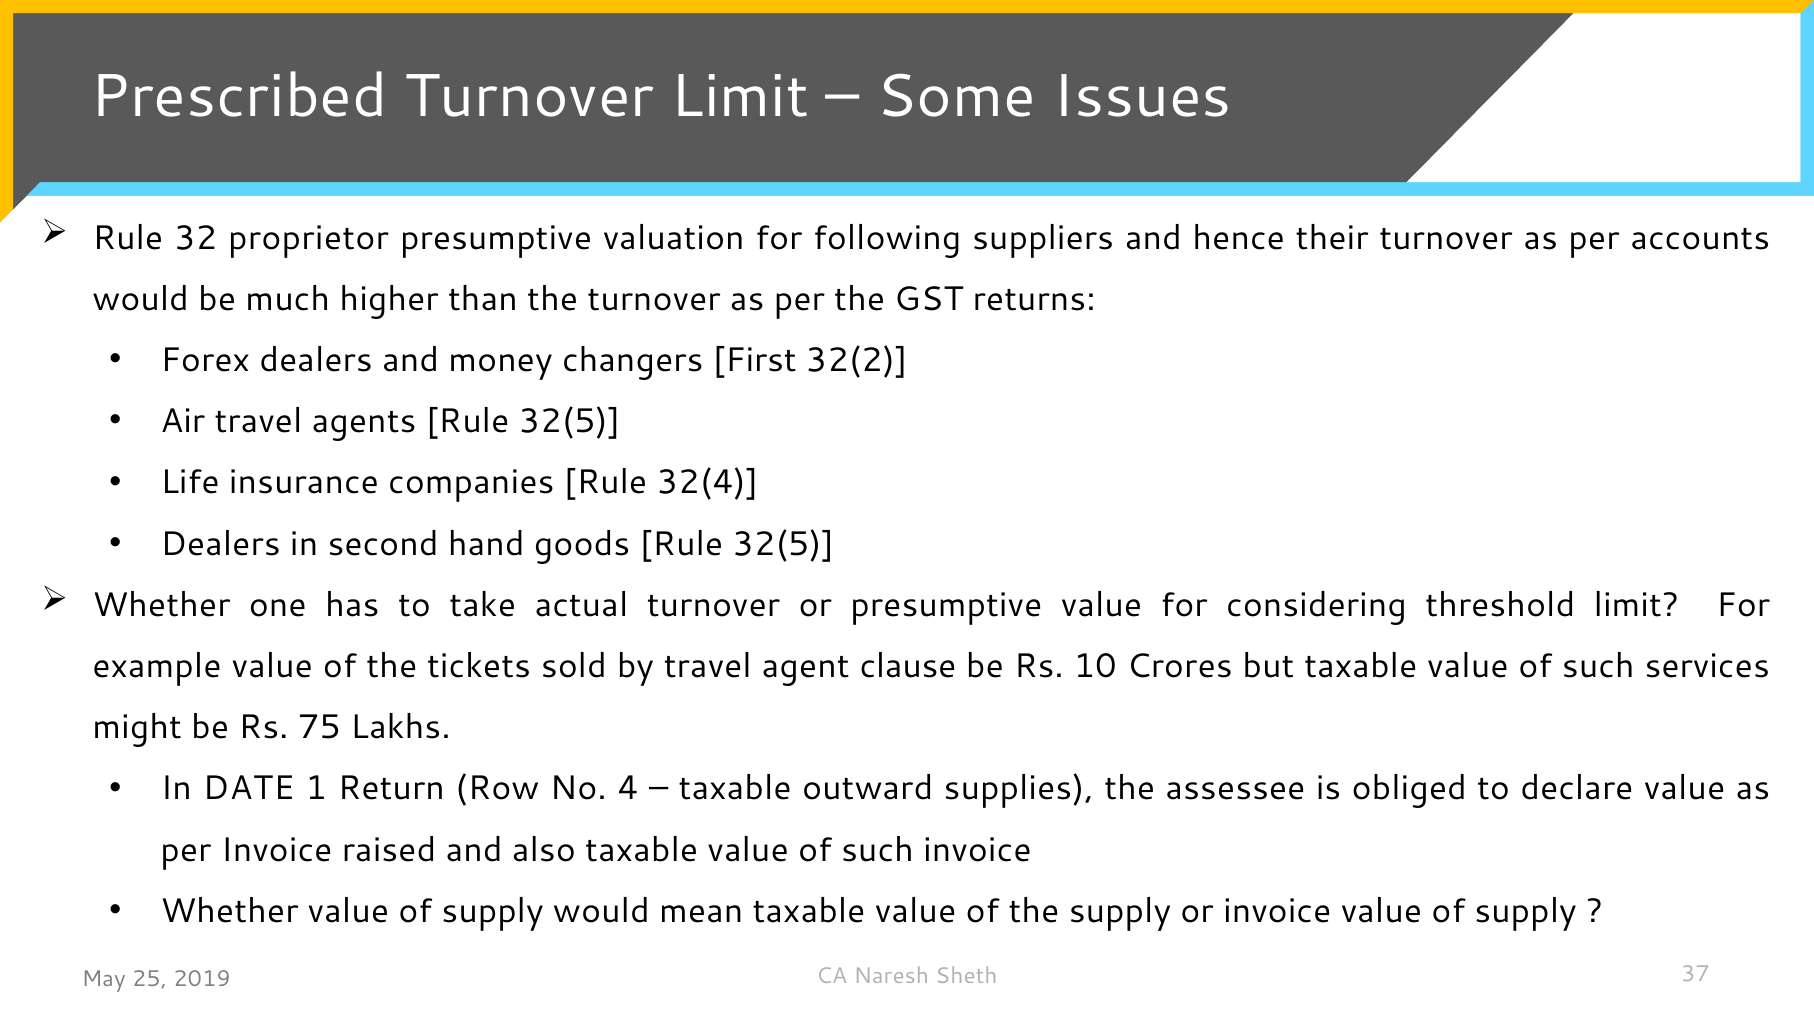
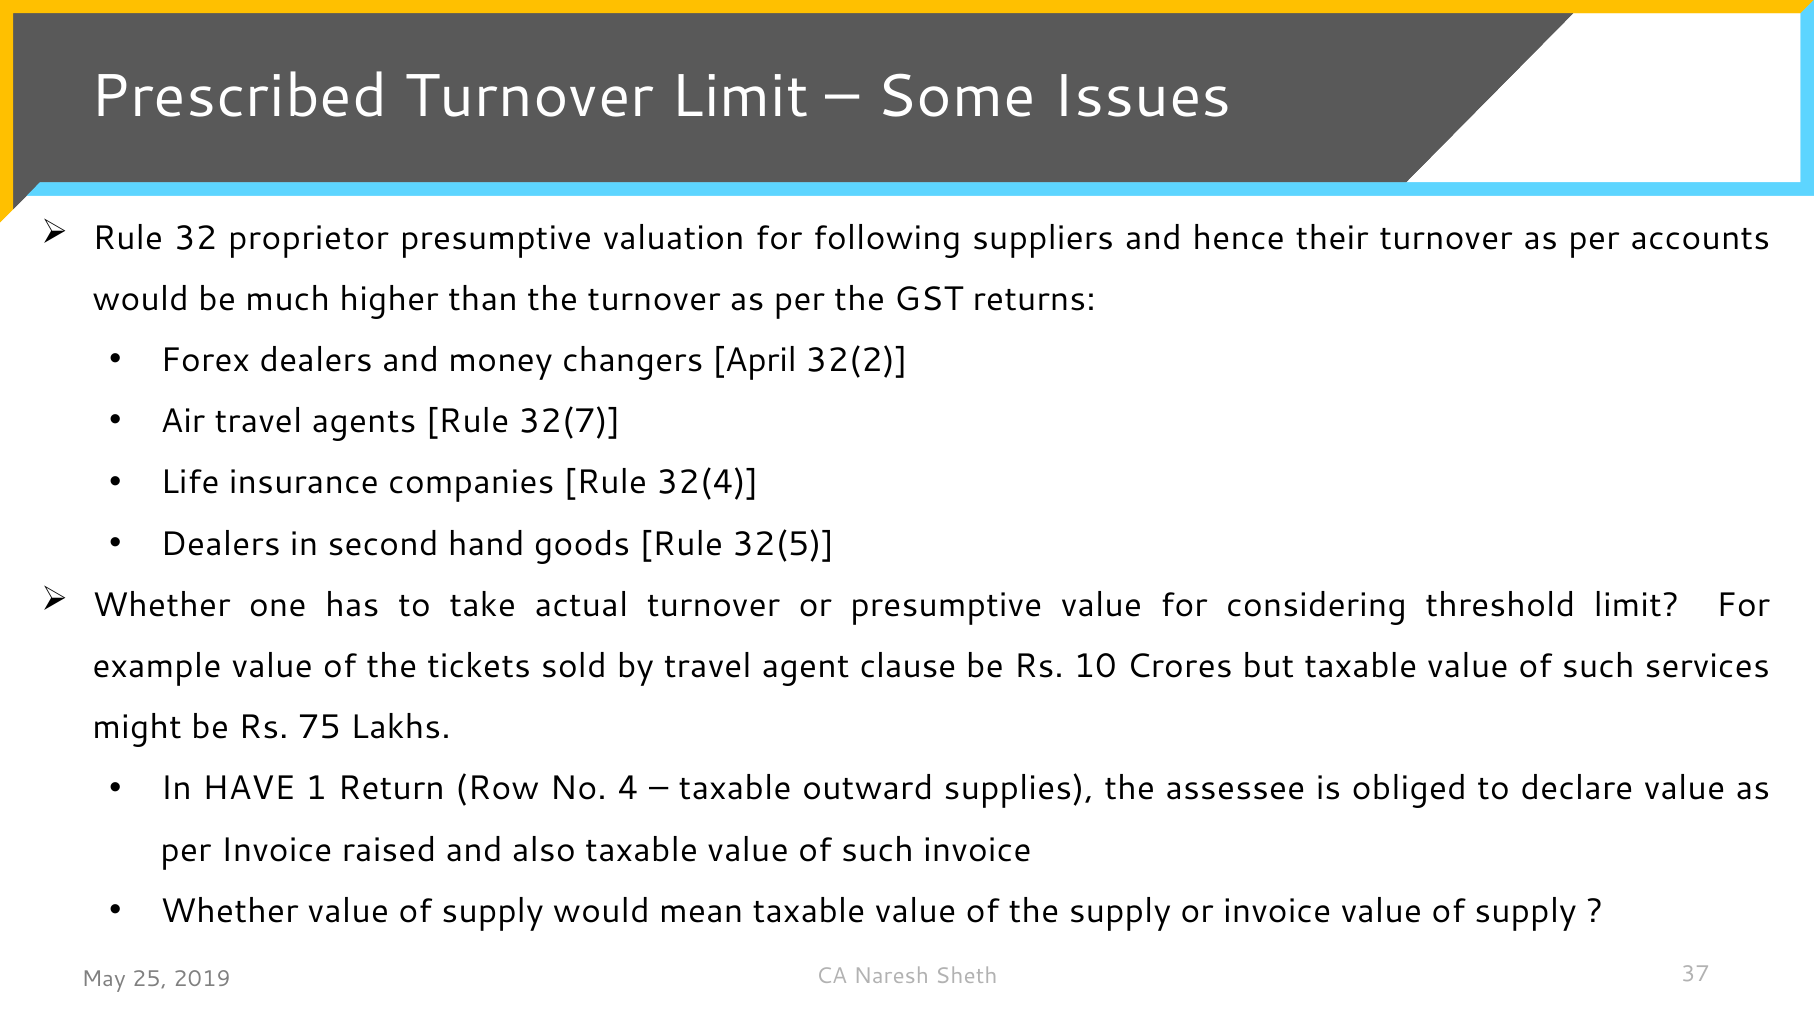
First: First -> April (755, 360)
agents Rule 32(5: 32(5 -> 32(7 (570, 422)
DATE: DATE -> HAVE (249, 789)
